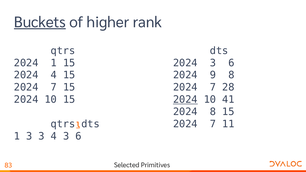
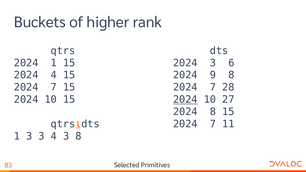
Buckets underline: present -> none (40, 22)
41: 41 -> 27 (228, 100)
4 3 6: 6 -> 8 (78, 136)
